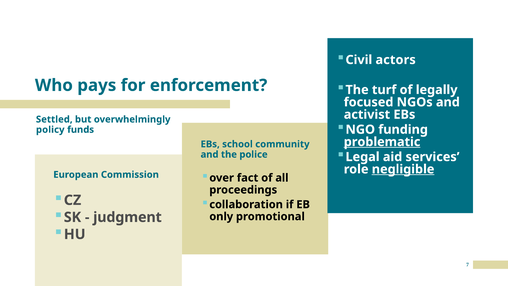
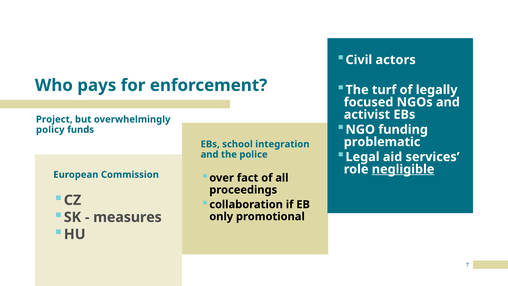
Settled: Settled -> Project (54, 119)
problematic underline: present -> none (382, 142)
community: community -> integration (282, 144)
judgment: judgment -> measures (127, 217)
